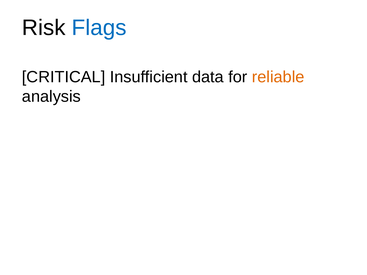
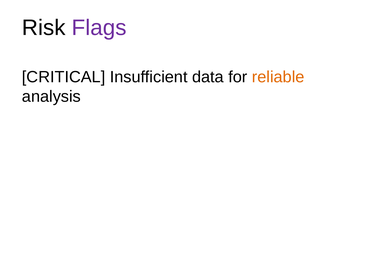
Flags colour: blue -> purple (99, 28)
